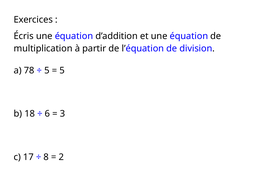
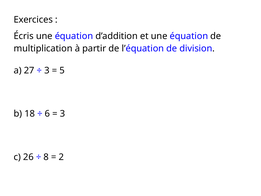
78: 78 -> 27 (29, 70)
5: 5 -> 3 (47, 70)
17: 17 -> 26 (28, 157)
